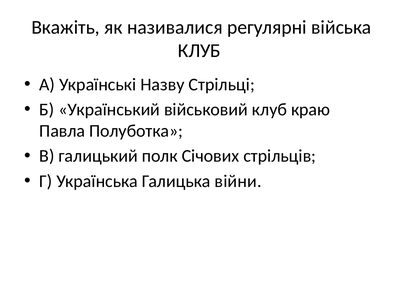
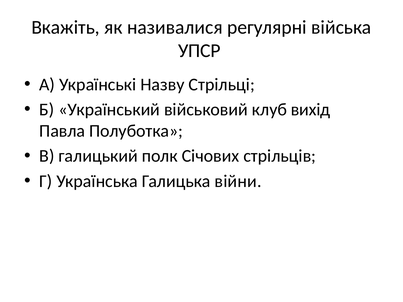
КЛУБ: КЛУБ -> УПСР (199, 51)
краю: краю -> вихід (311, 110)
